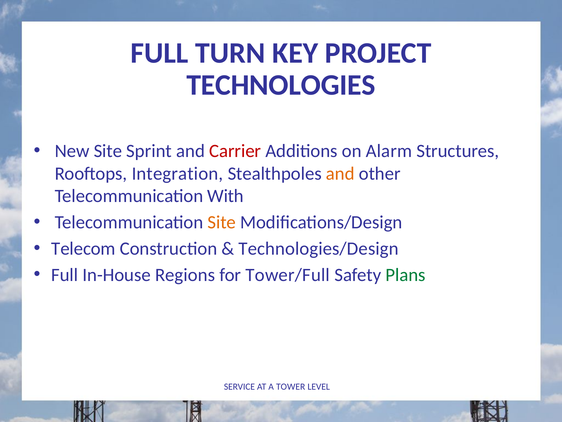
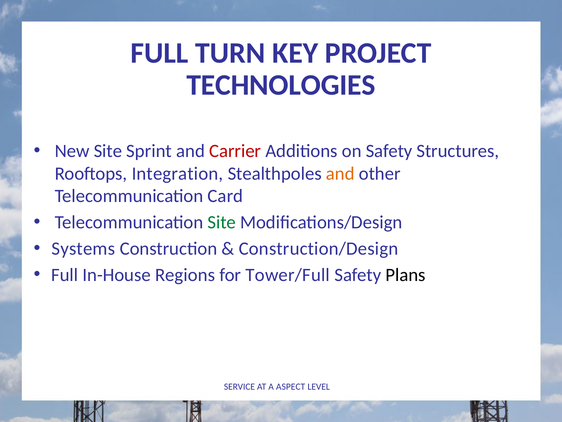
on Alarm: Alarm -> Safety (389, 151)
With: With -> Card (225, 196)
Site colour: orange -> green (222, 222)
Telecom: Telecom -> Systems (83, 248)
Technologies/Design: Technologies/Design -> Construction/Design (319, 248)
Plans colour: green -> black (405, 275)
TOWER: TOWER -> ASPECT (291, 386)
